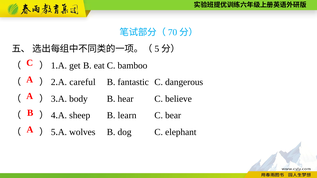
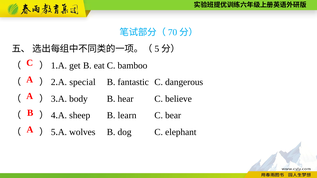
careful: careful -> special (82, 82)
